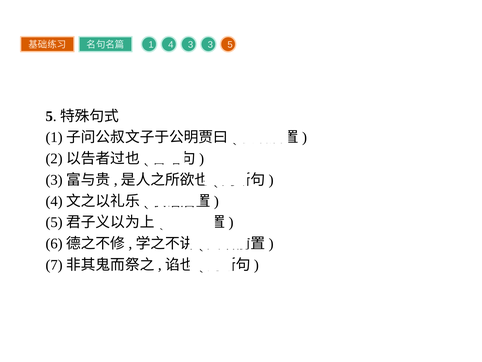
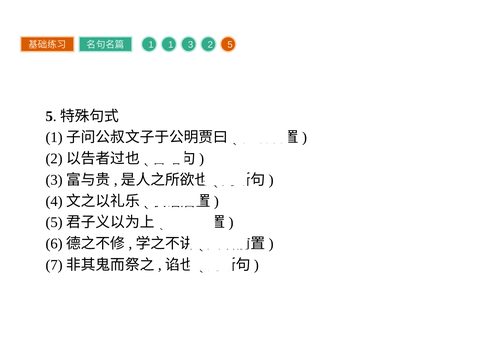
1 4: 4 -> 1 (171, 45)
3 3: 3 -> 2 (210, 45)
